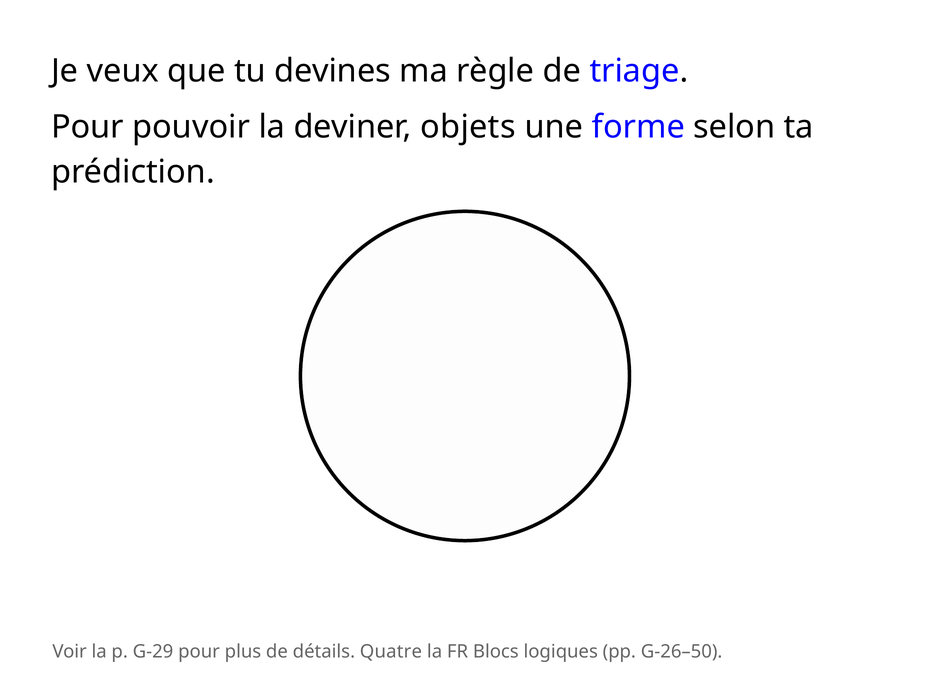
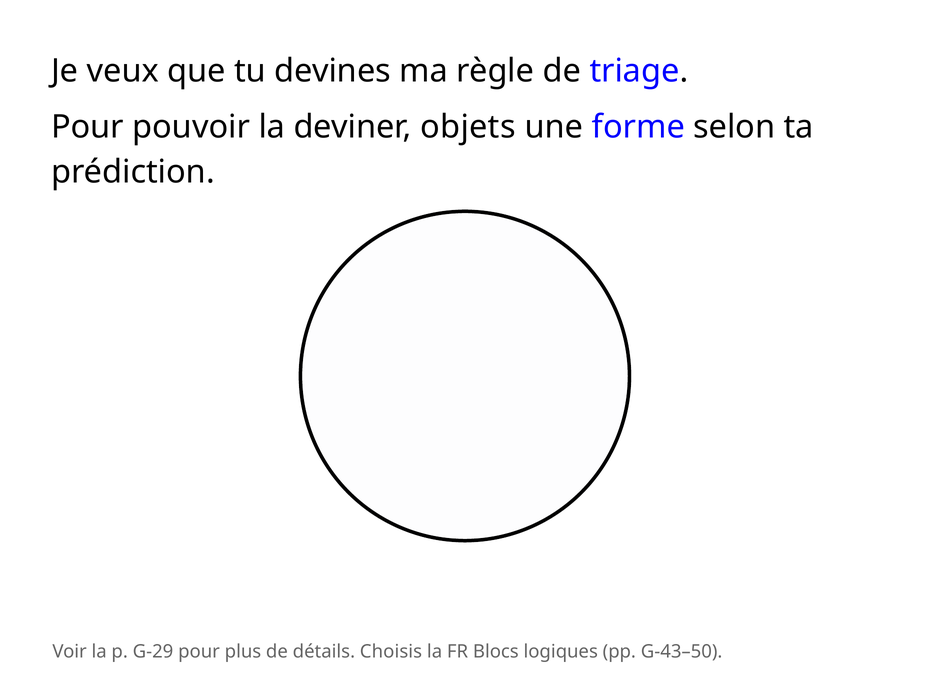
Quatre: Quatre -> Choisis (391, 651)
G-26–50: G-26–50 -> G-43–50 (682, 651)
